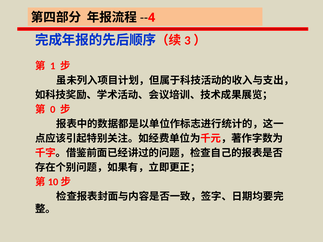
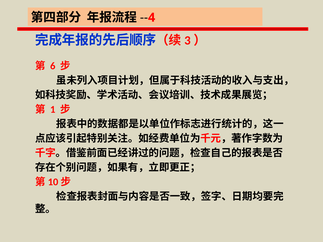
1: 1 -> 6 (53, 66)
0: 0 -> 1 (53, 110)
